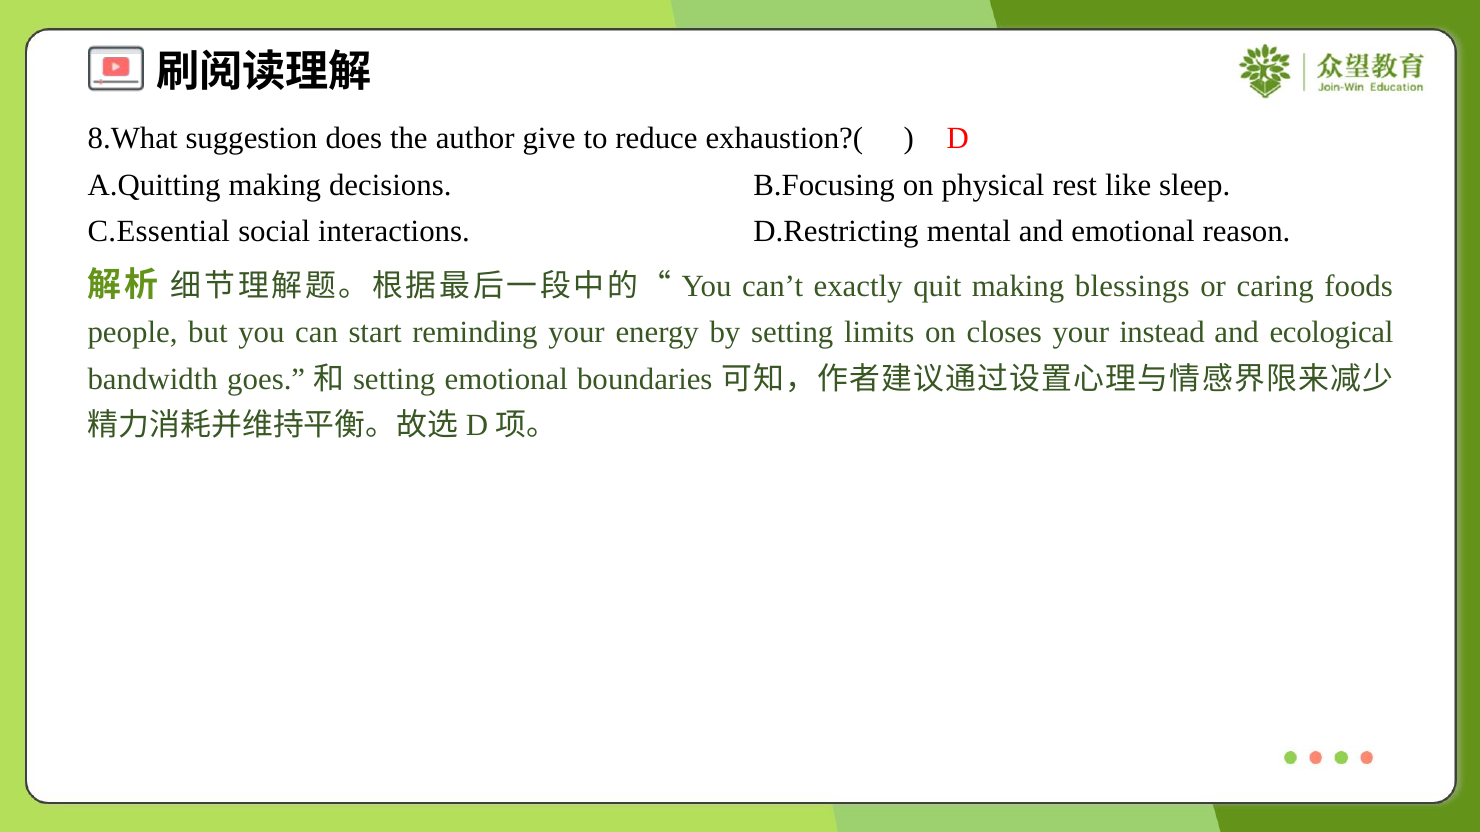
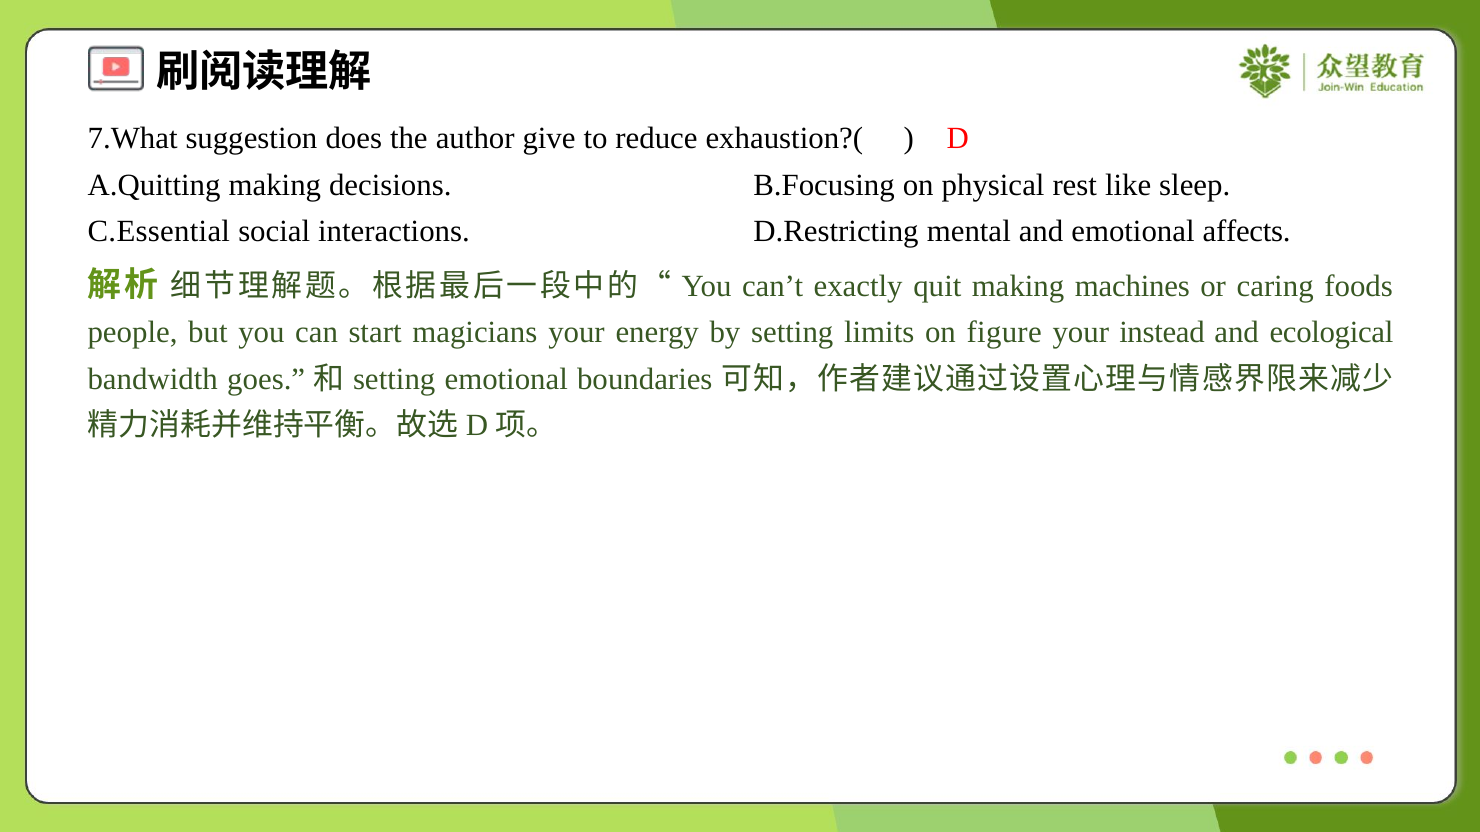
8.What: 8.What -> 7.What (133, 139)
reason: reason -> affects (1247, 231)
blessings: blessings -> machines (1132, 286)
reminding: reminding -> magicians (475, 333)
closes: closes -> figure (1004, 333)
